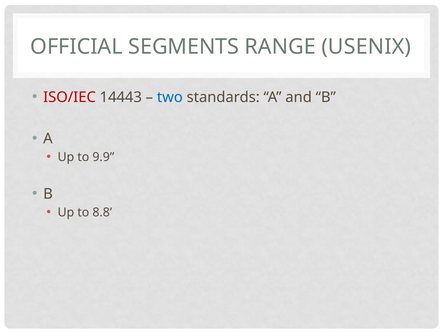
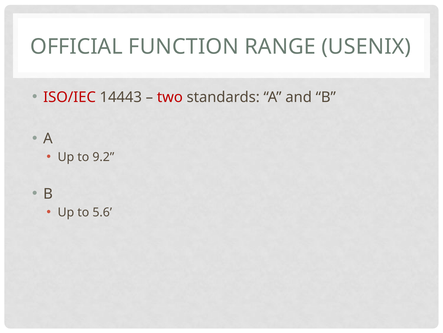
SEGMENTS: SEGMENTS -> FUNCTION (184, 46)
two colour: blue -> red (170, 97)
9.9: 9.9 -> 9.2 (103, 157)
8.8: 8.8 -> 5.6 (102, 212)
